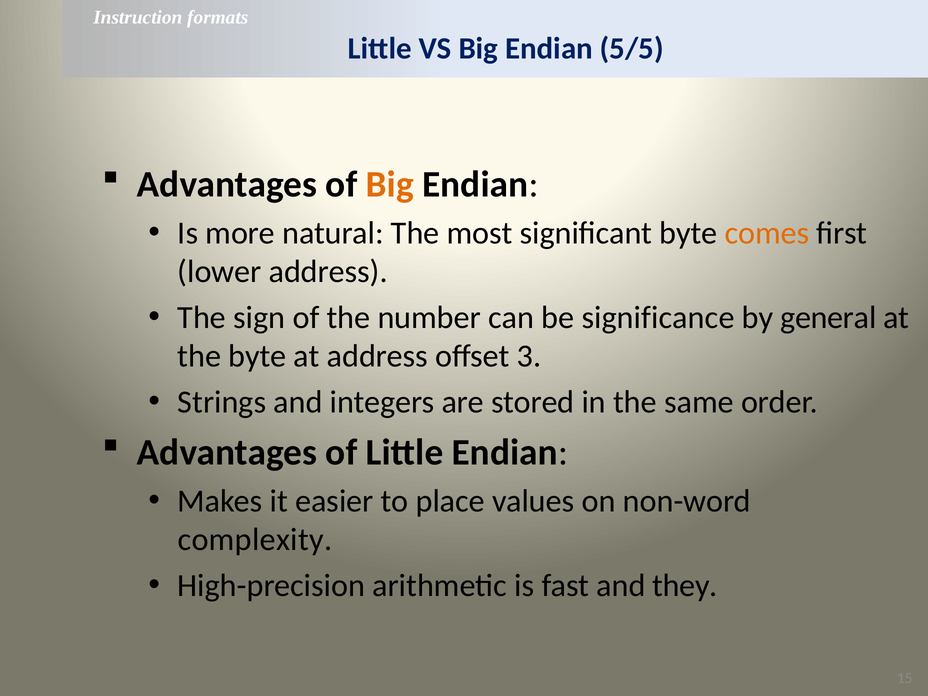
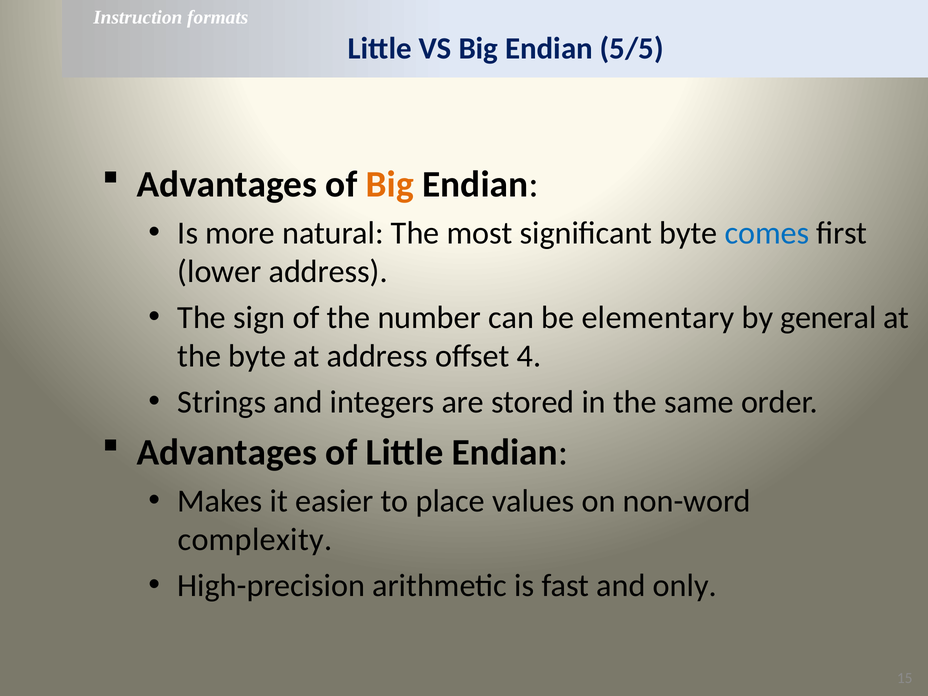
comes colour: orange -> blue (767, 233)
significance: significance -> elementary (658, 318)
3: 3 -> 4 (529, 356)
they: they -> only (685, 586)
